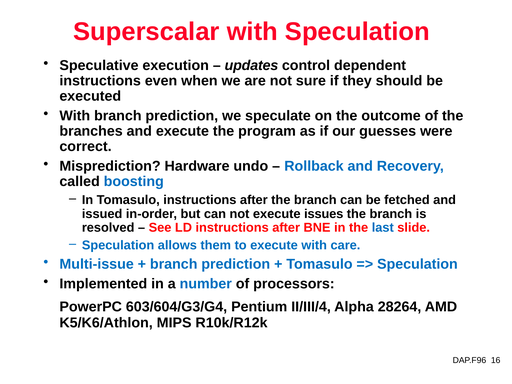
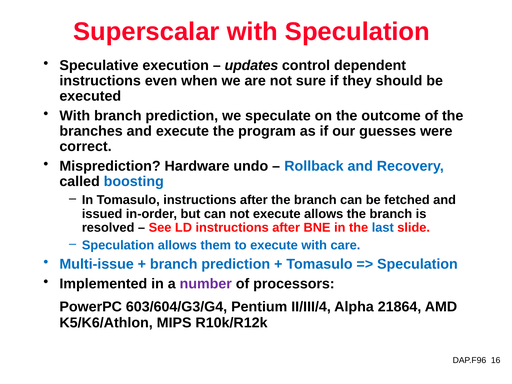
execute issues: issues -> allows (324, 214)
number colour: blue -> purple (206, 284)
28264: 28264 -> 21864 (400, 307)
